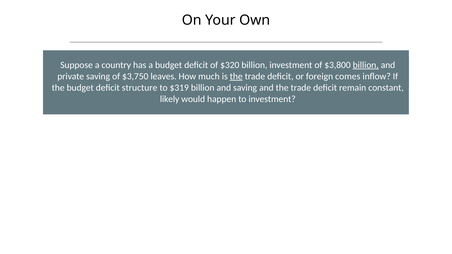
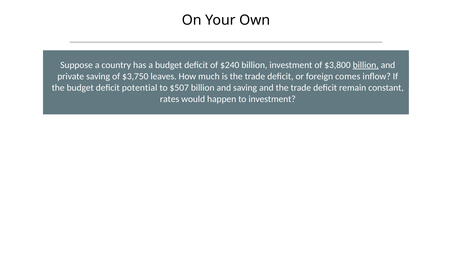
$320: $320 -> $240 (230, 65)
the underline: present -> none (236, 76)
structure: structure -> potential (140, 88)
$319: $319 -> $507 (179, 88)
likely: likely -> rates (170, 99)
